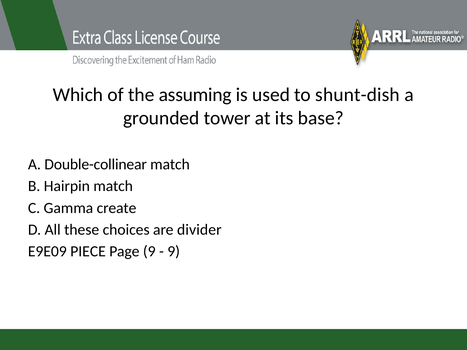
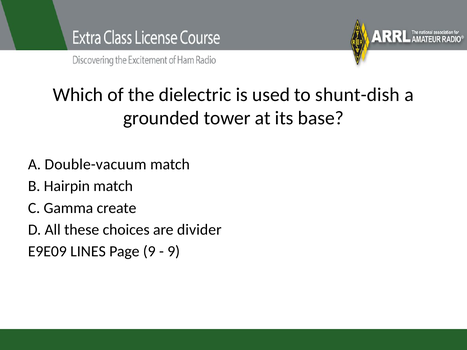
assuming: assuming -> dielectric (195, 95)
Double-collinear: Double-collinear -> Double-vacuum (95, 165)
PIECE: PIECE -> LINES (88, 252)
